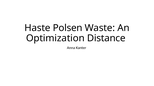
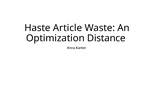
Polsen: Polsen -> Article (68, 28)
